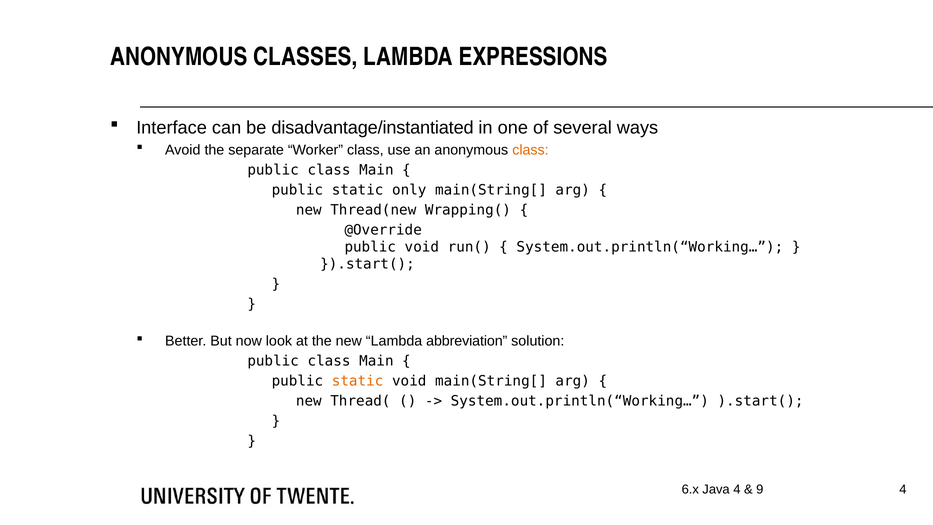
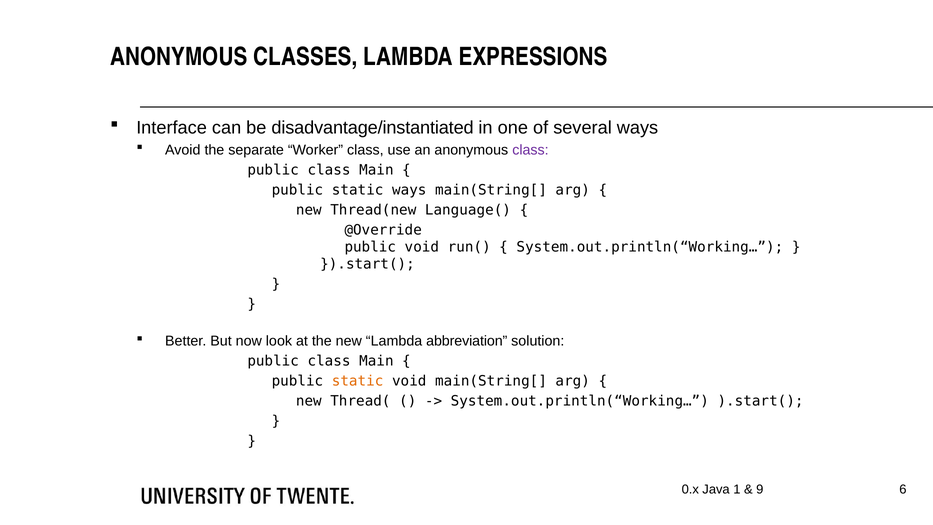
class colour: orange -> purple (530, 150)
static only: only -> ways (409, 190)
Wrapping(: Wrapping( -> Language( (468, 210)
6.x: 6.x -> 0.x (690, 490)
Java 4: 4 -> 1 (737, 490)
9 4: 4 -> 6 (903, 489)
